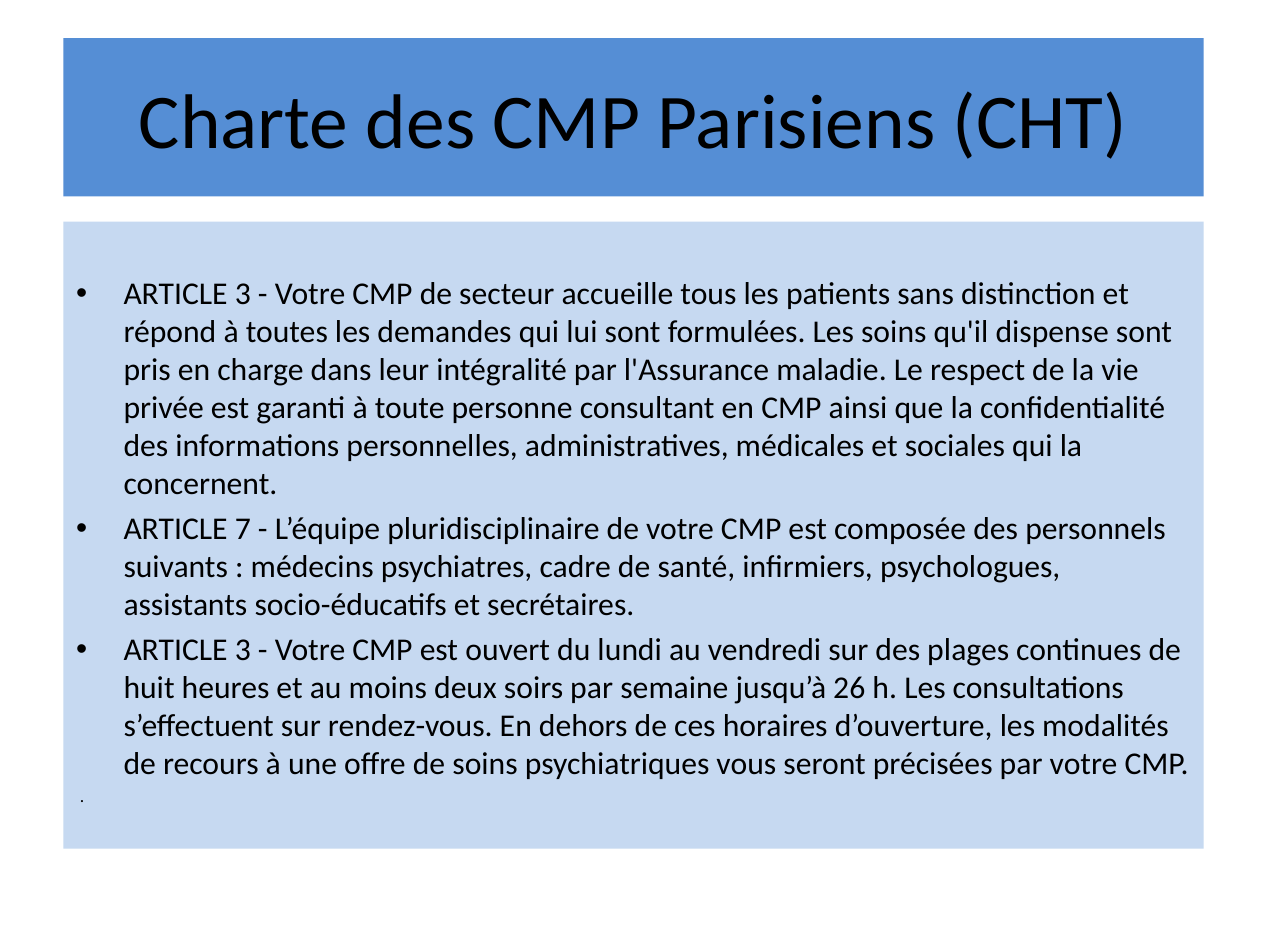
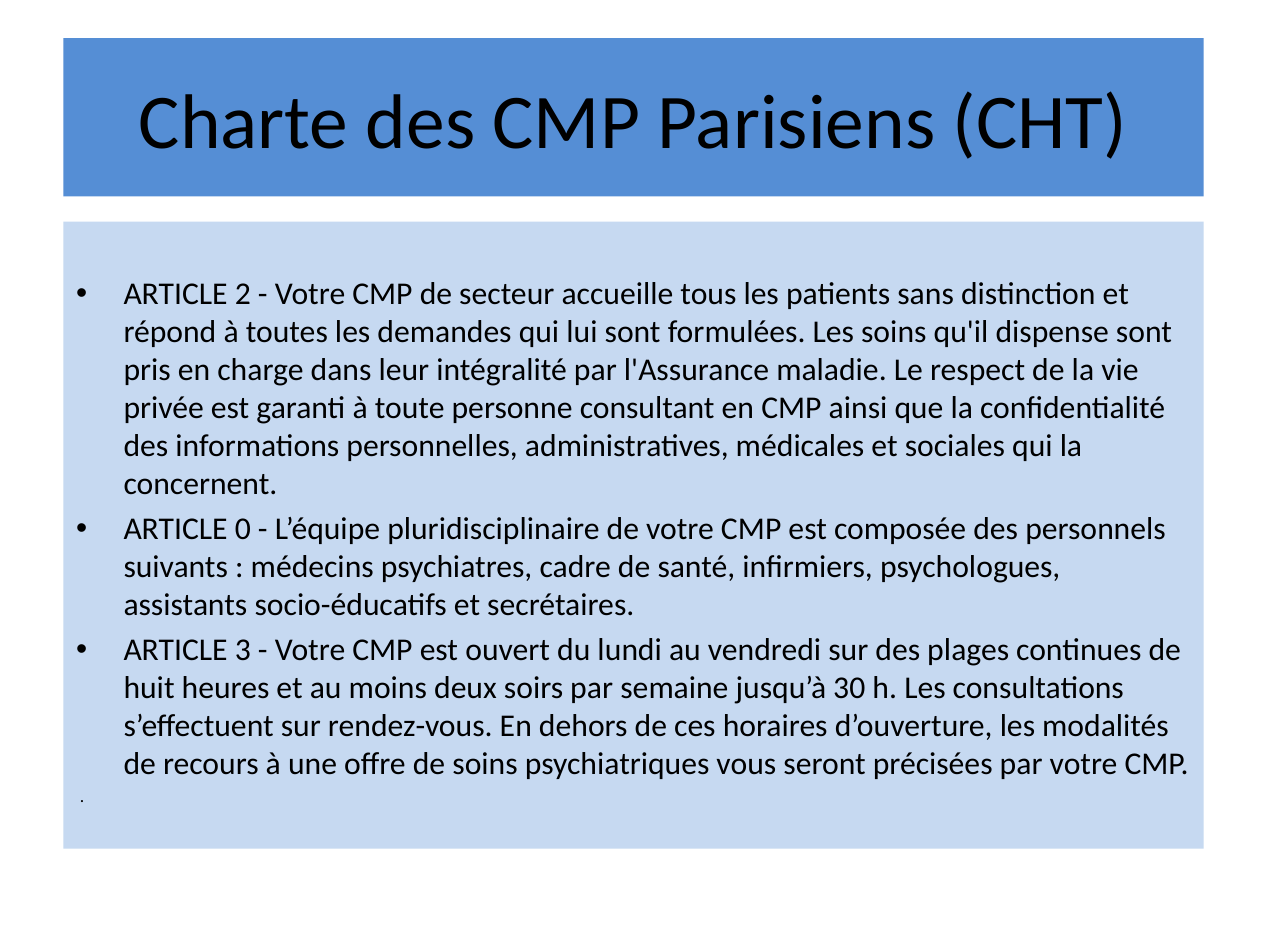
3: 3 -> 2 (243, 294)
7: 7 -> 0 (243, 529)
26: 26 -> 30 (849, 688)
